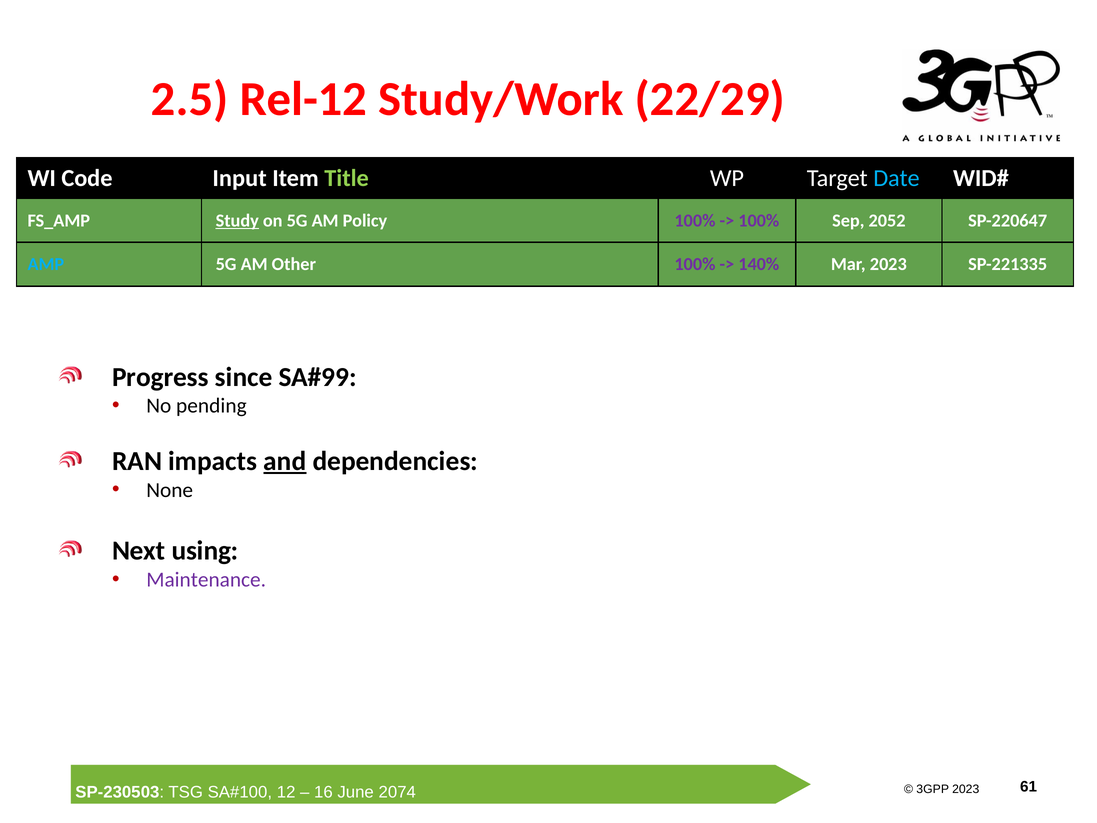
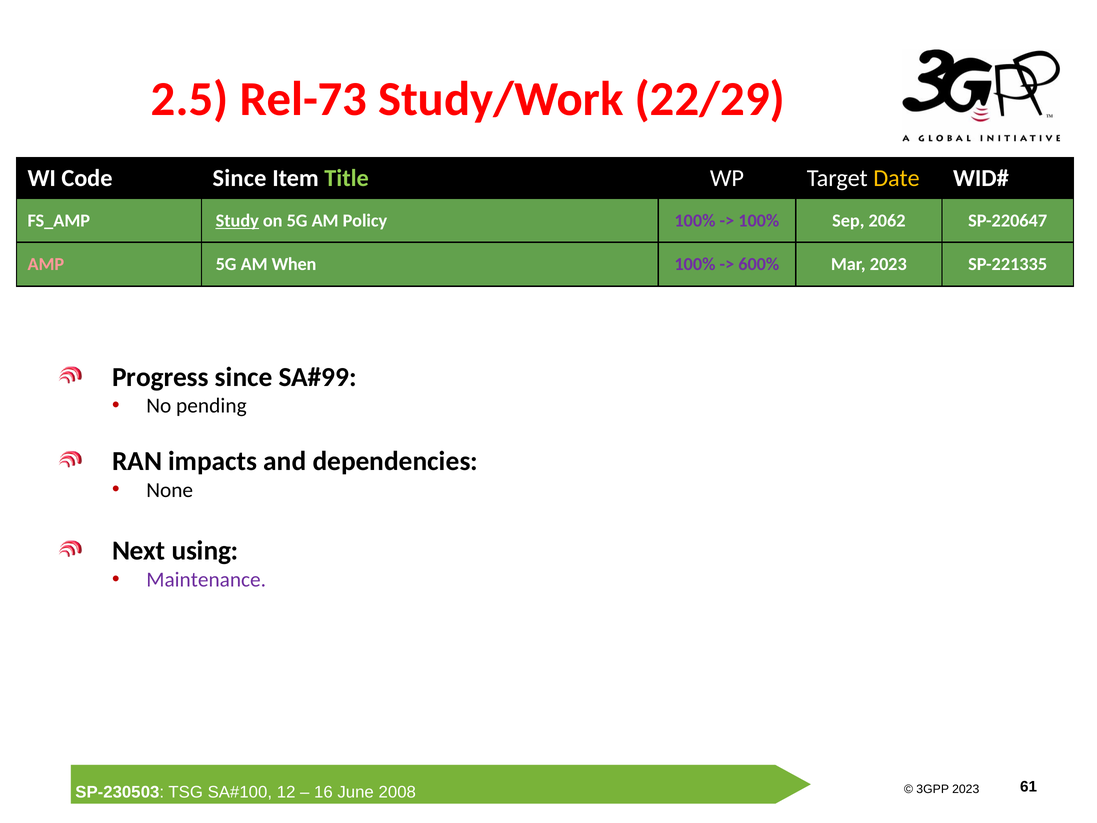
Rel-12: Rel-12 -> Rel-73 (303, 99)
Code Input: Input -> Since (239, 178)
Date colour: light blue -> yellow (896, 178)
2052: 2052 -> 2062 (887, 220)
AMP colour: light blue -> pink (46, 264)
Other: Other -> When (294, 264)
140%: 140% -> 600% (759, 264)
and underline: present -> none (285, 461)
2074: 2074 -> 2008 (397, 792)
